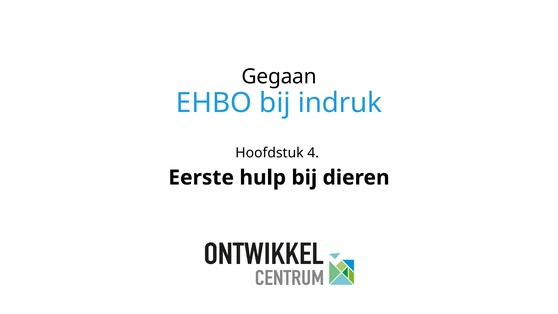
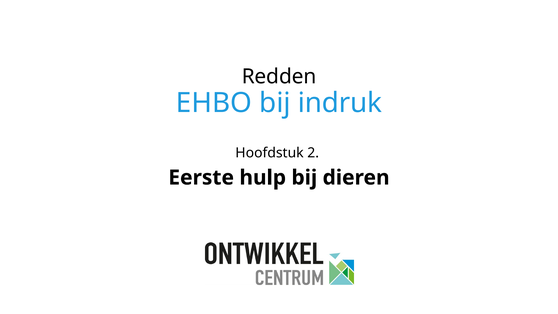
Gegaan: Gegaan -> Redden (279, 77)
4: 4 -> 2 (313, 153)
